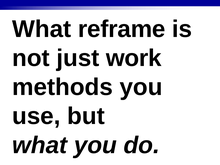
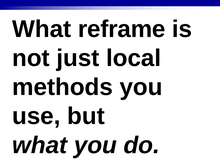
work: work -> local (134, 58)
